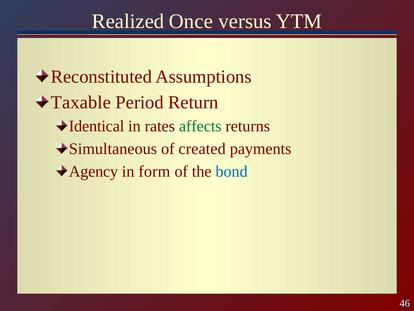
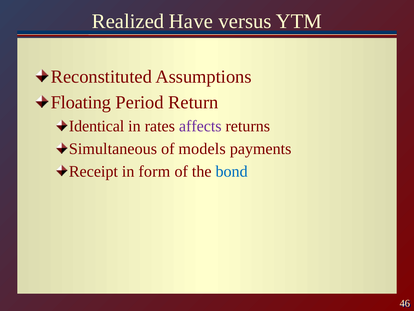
Once: Once -> Have (191, 21)
Taxable: Taxable -> Floating (81, 102)
affects colour: green -> purple (200, 126)
created: created -> models (202, 149)
Agency: Agency -> Receipt (93, 171)
